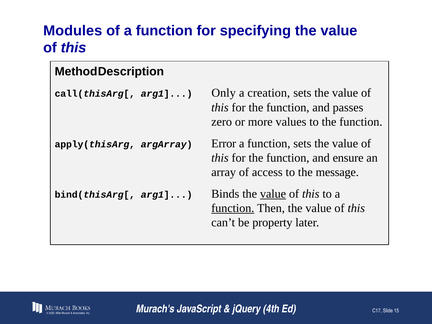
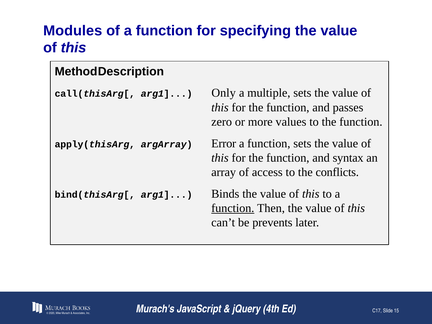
creation: creation -> multiple (269, 93)
ensure: ensure -> syntax (348, 158)
message: message -> conflicts (337, 172)
value underline: present -> none (273, 194)
property: property -> prevents (272, 223)
